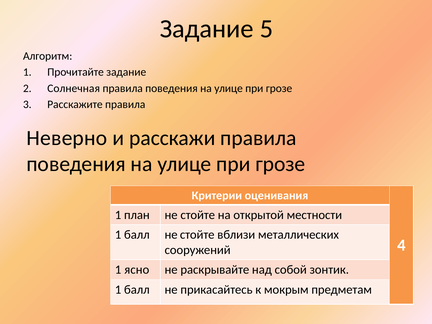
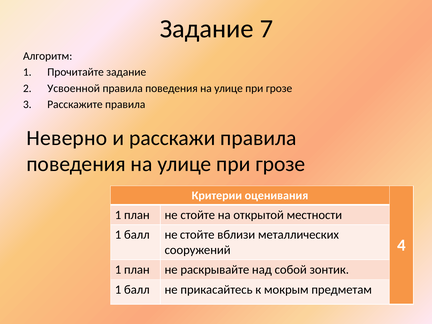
5: 5 -> 7 (266, 29)
Солнечная: Солнечная -> Усвоенной (74, 88)
ясно: ясно -> план (137, 270)
